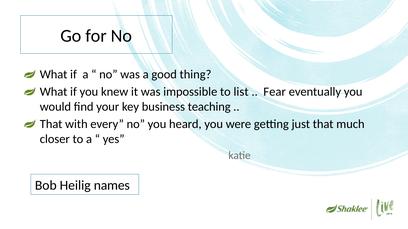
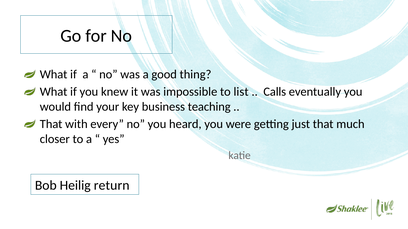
Fear: Fear -> Calls (275, 92)
names: names -> return (112, 186)
